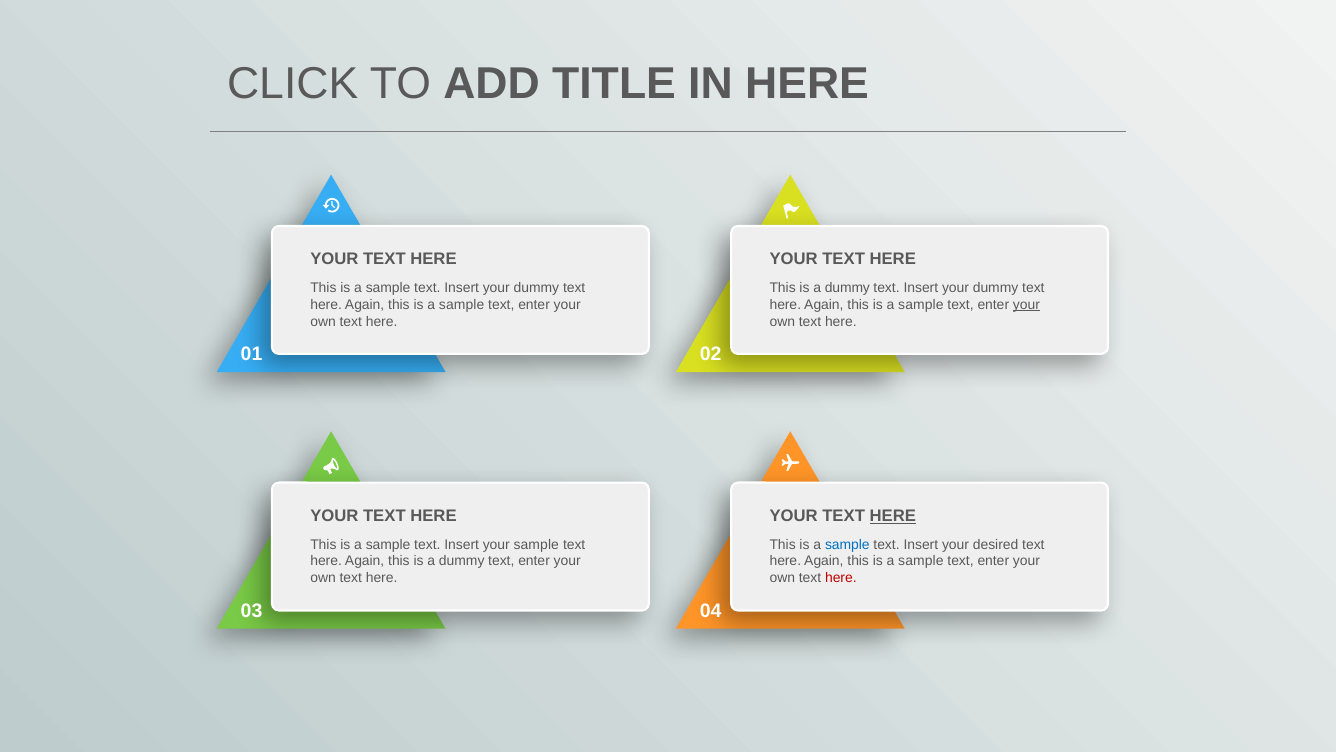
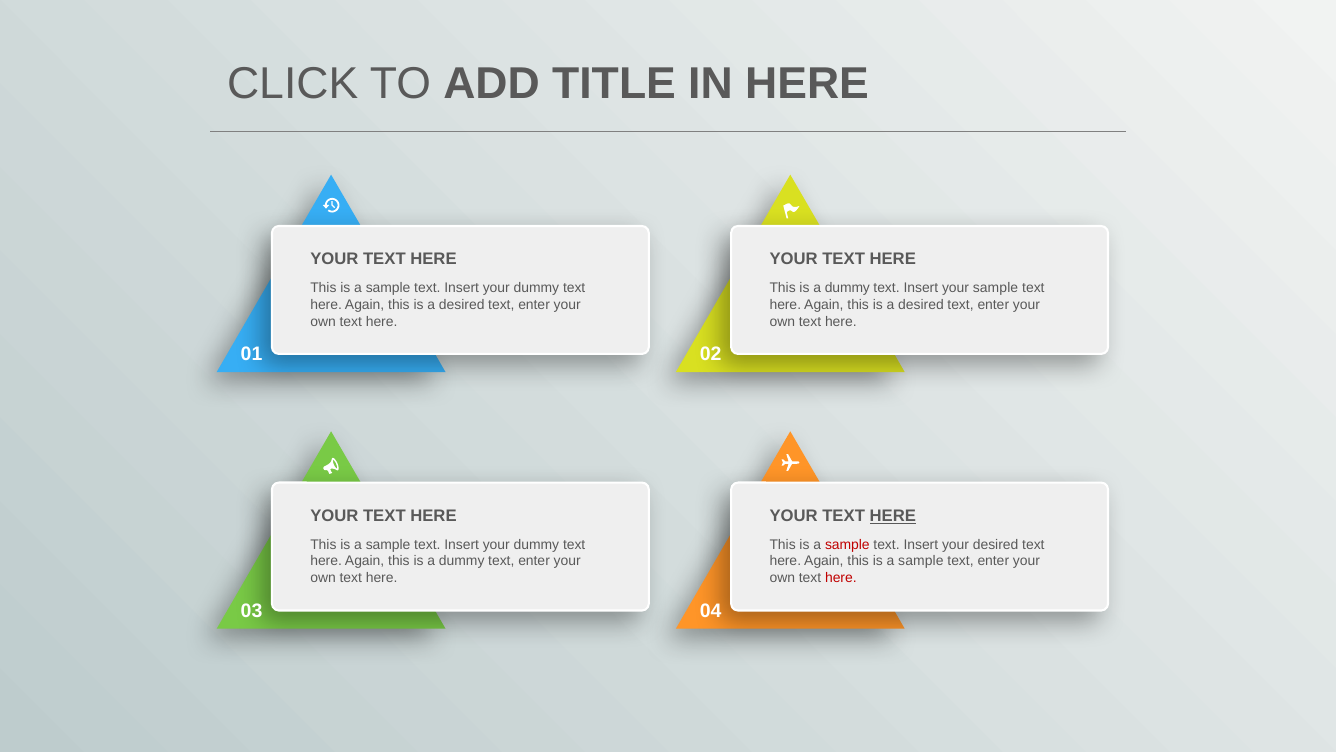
dummy: dummy -> sample (996, 288)
sample: sample -> desired (462, 305)
sample: sample -> desired (921, 305)
your underline: present -> none (1026, 305)
sample: sample -> dummy (536, 544)
sample colour: blue -> red (847, 544)
